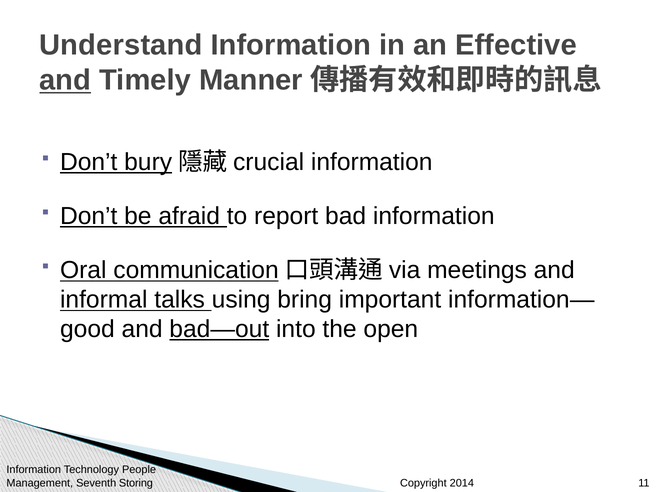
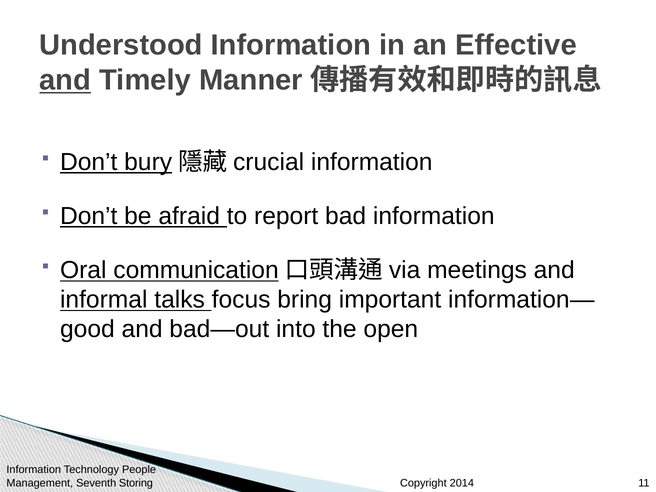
Understand: Understand -> Understood (121, 45)
using: using -> focus (241, 300)
bad—out underline: present -> none (219, 329)
